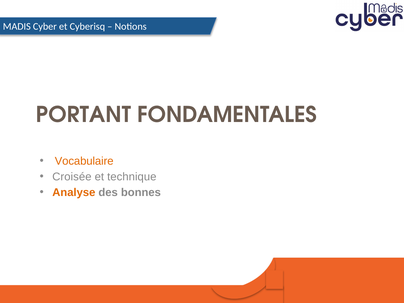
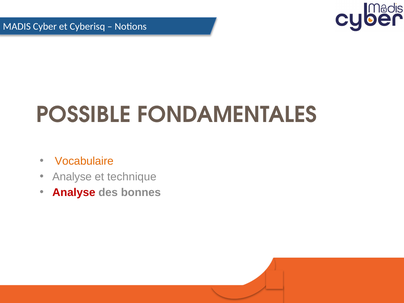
PORTANT: PORTANT -> POSSIBLE (83, 115)
Croisée: Croisée -> Analyse (72, 177)
Analyse colour: orange -> red (74, 193)
